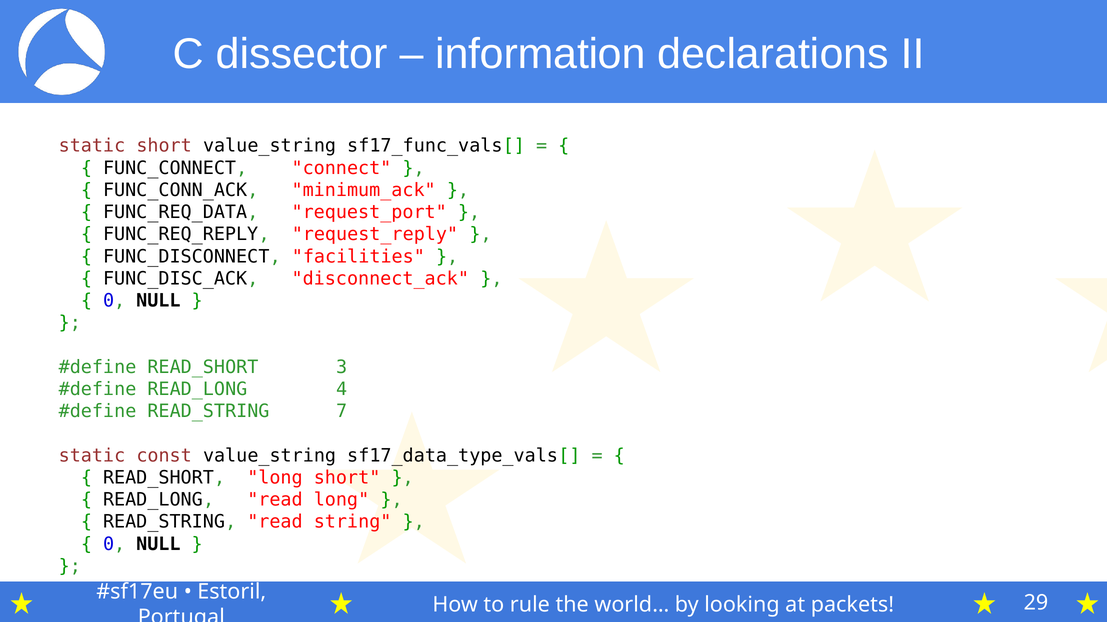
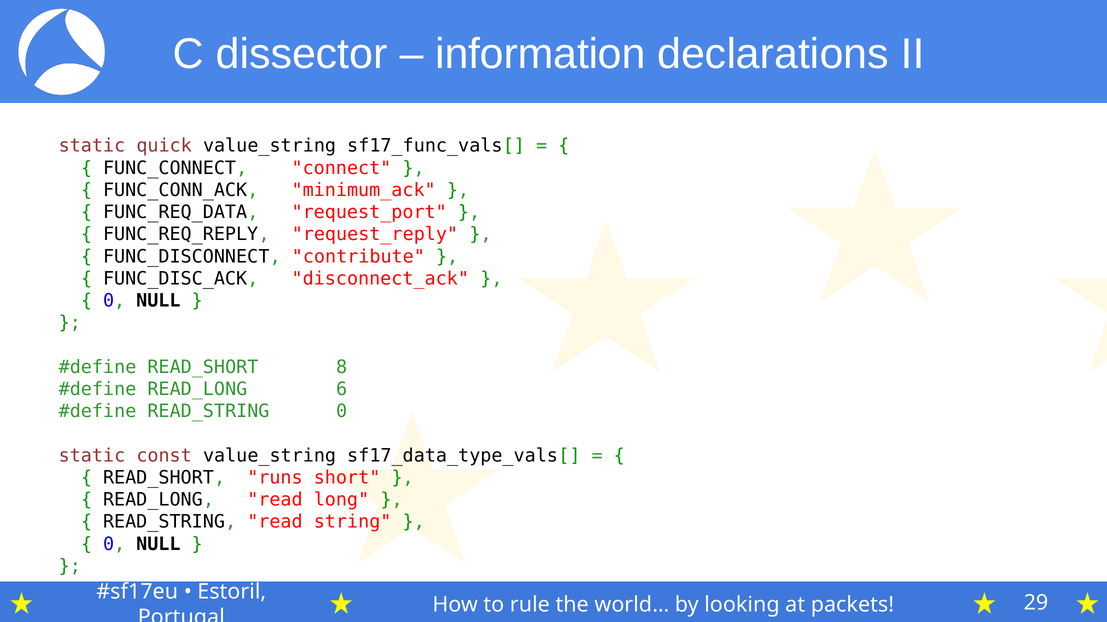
static short: short -> quick (164, 146)
facilities: facilities -> contribute (358, 257)
3: 3 -> 8 (342, 367)
4: 4 -> 6 (342, 390)
READ_STRING 7: 7 -> 0 (342, 412)
READ_SHORT long: long -> runs (275, 478)
